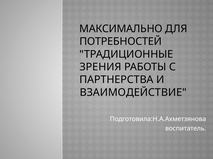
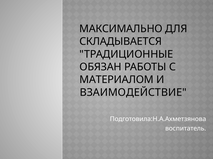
ПОТРЕБНОСТЕЙ: ПОТРЕБНОСТЕЙ -> СКЛАДЫВАЕТСЯ (121, 42)
ЗРЕНИЯ: ЗРЕНИЯ -> ОБЯЗАН (100, 67)
ПАРТНЕРСТВА: ПАРТНЕРСТВА -> МАТЕРИАЛОМ (117, 80)
